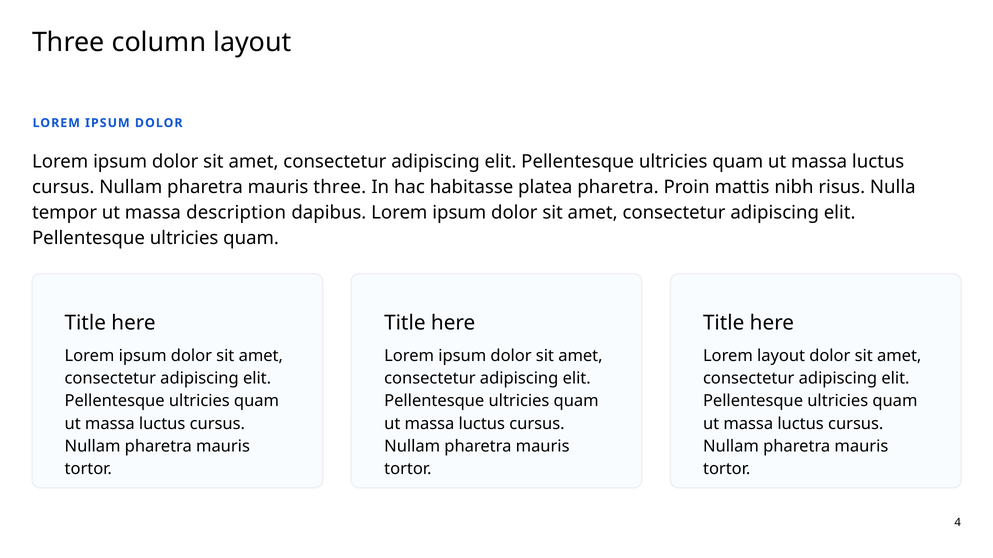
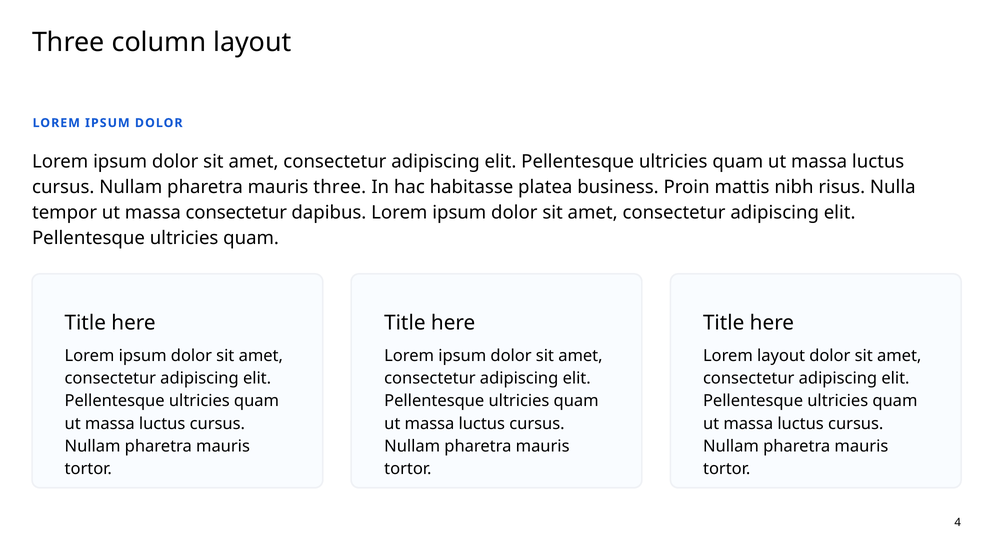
platea pharetra: pharetra -> business (618, 187)
massa description: description -> consectetur (236, 213)
